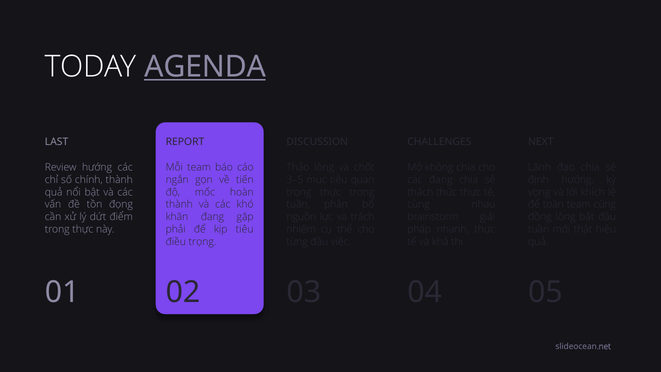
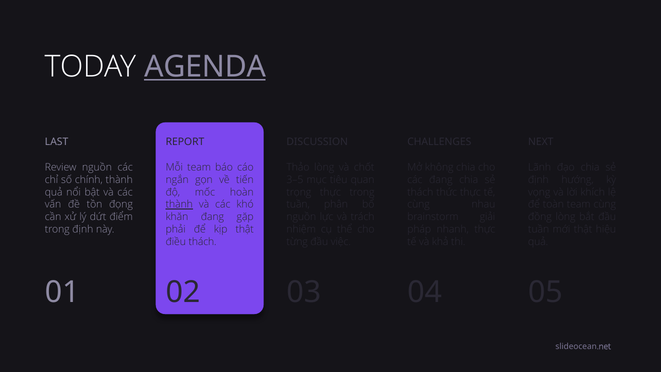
Review hướng: hướng -> nguồn (97, 167)
thành underline: none -> present (179, 204)
trong thực: thực -> định (83, 229)
kịp tiêu: tiêu -> thật (245, 229)
điều trọng: trọng -> thách (203, 242)
